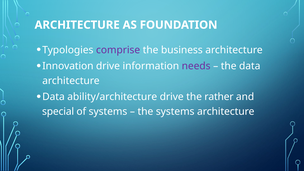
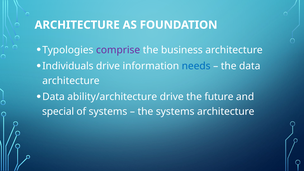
Innovation: Innovation -> Individuals (68, 66)
needs colour: purple -> blue (196, 66)
rather: rather -> future (219, 97)
